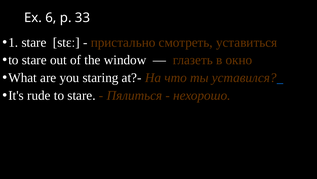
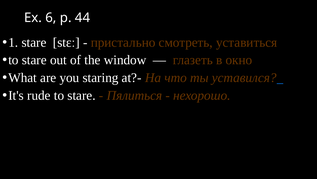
33: 33 -> 44 (83, 18)
